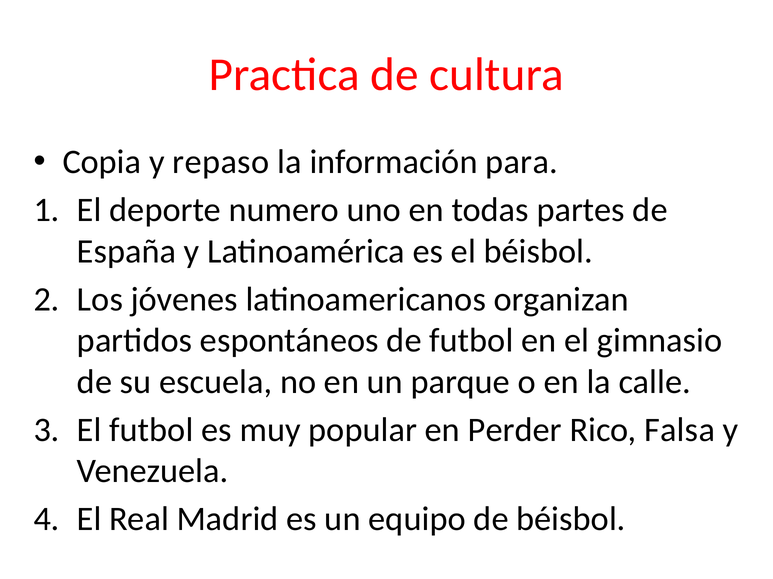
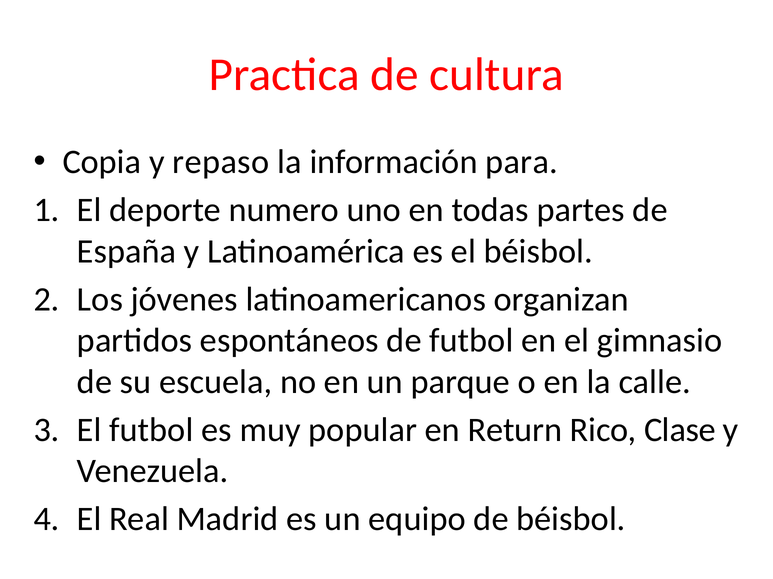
Perder: Perder -> Return (515, 430)
Falsa: Falsa -> Clase (680, 430)
